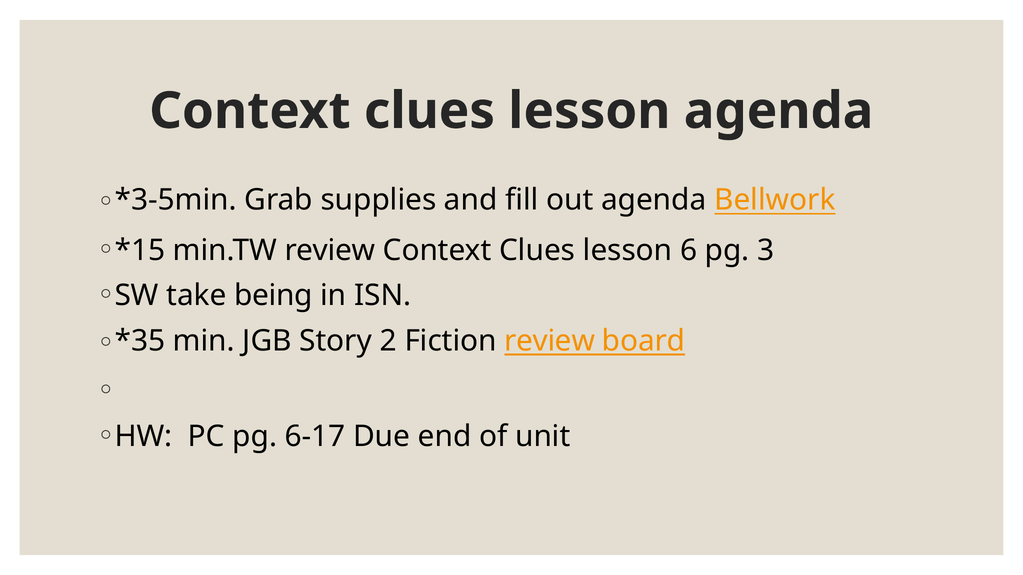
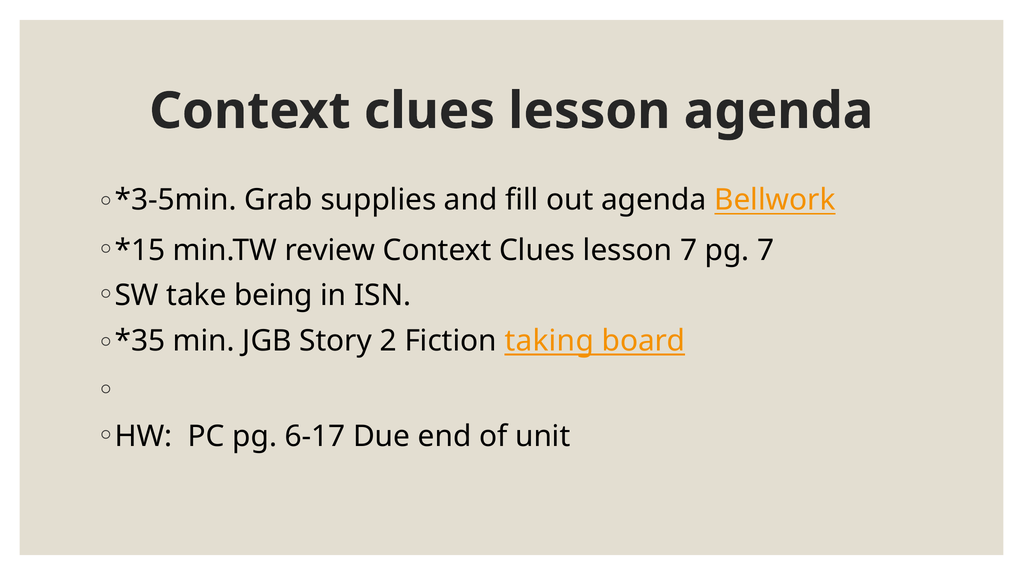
lesson 6: 6 -> 7 (689, 250)
pg 3: 3 -> 7 (766, 250)
Fiction review: review -> taking (549, 341)
